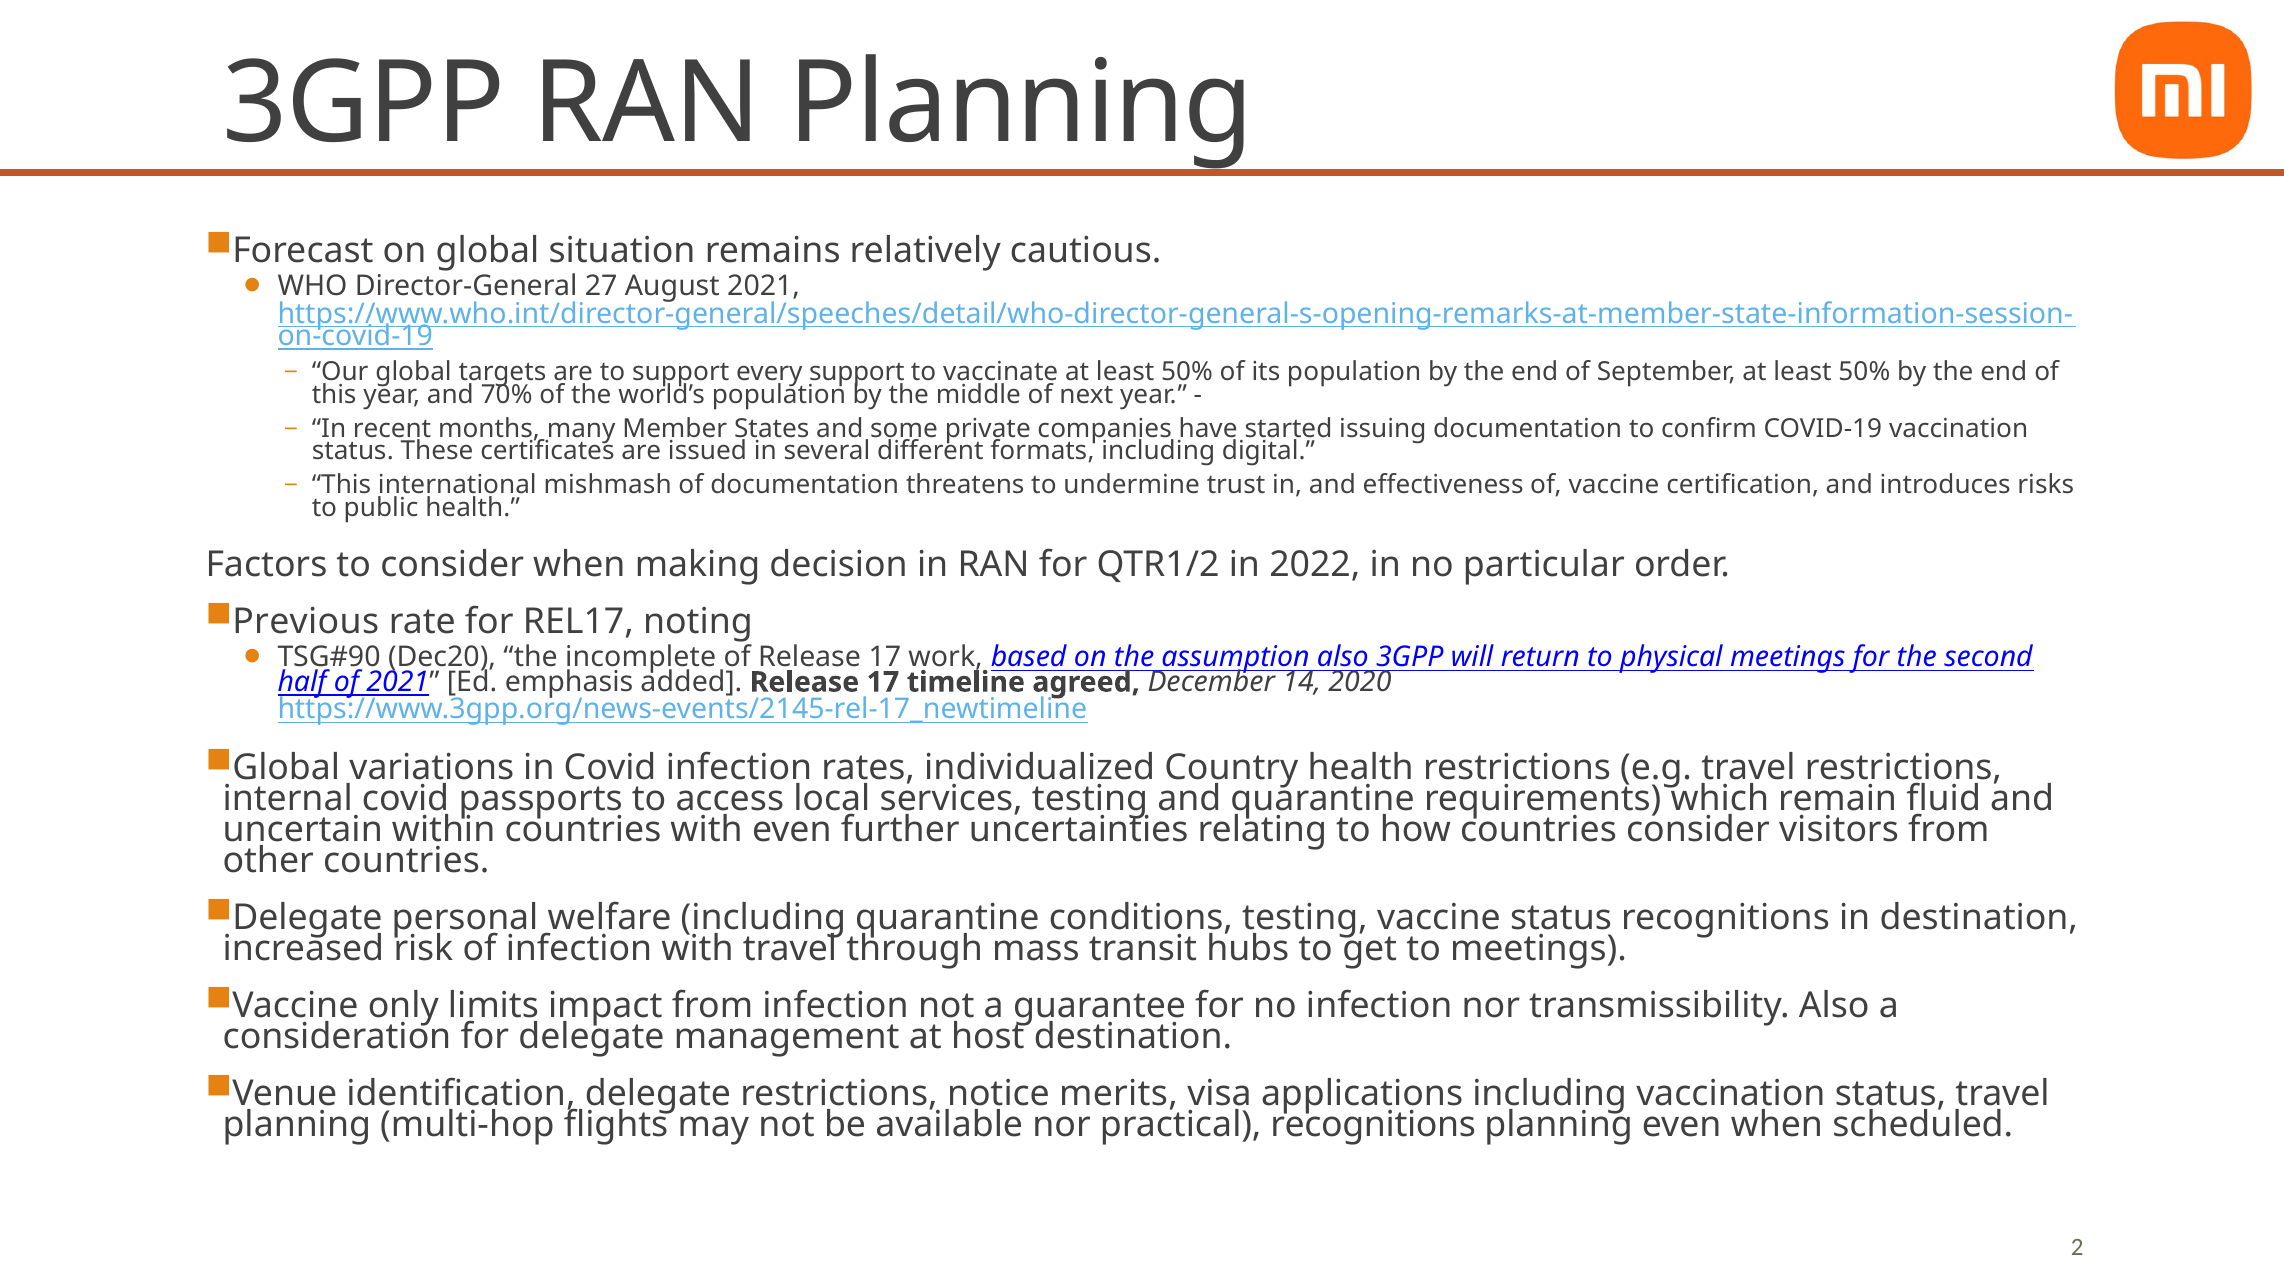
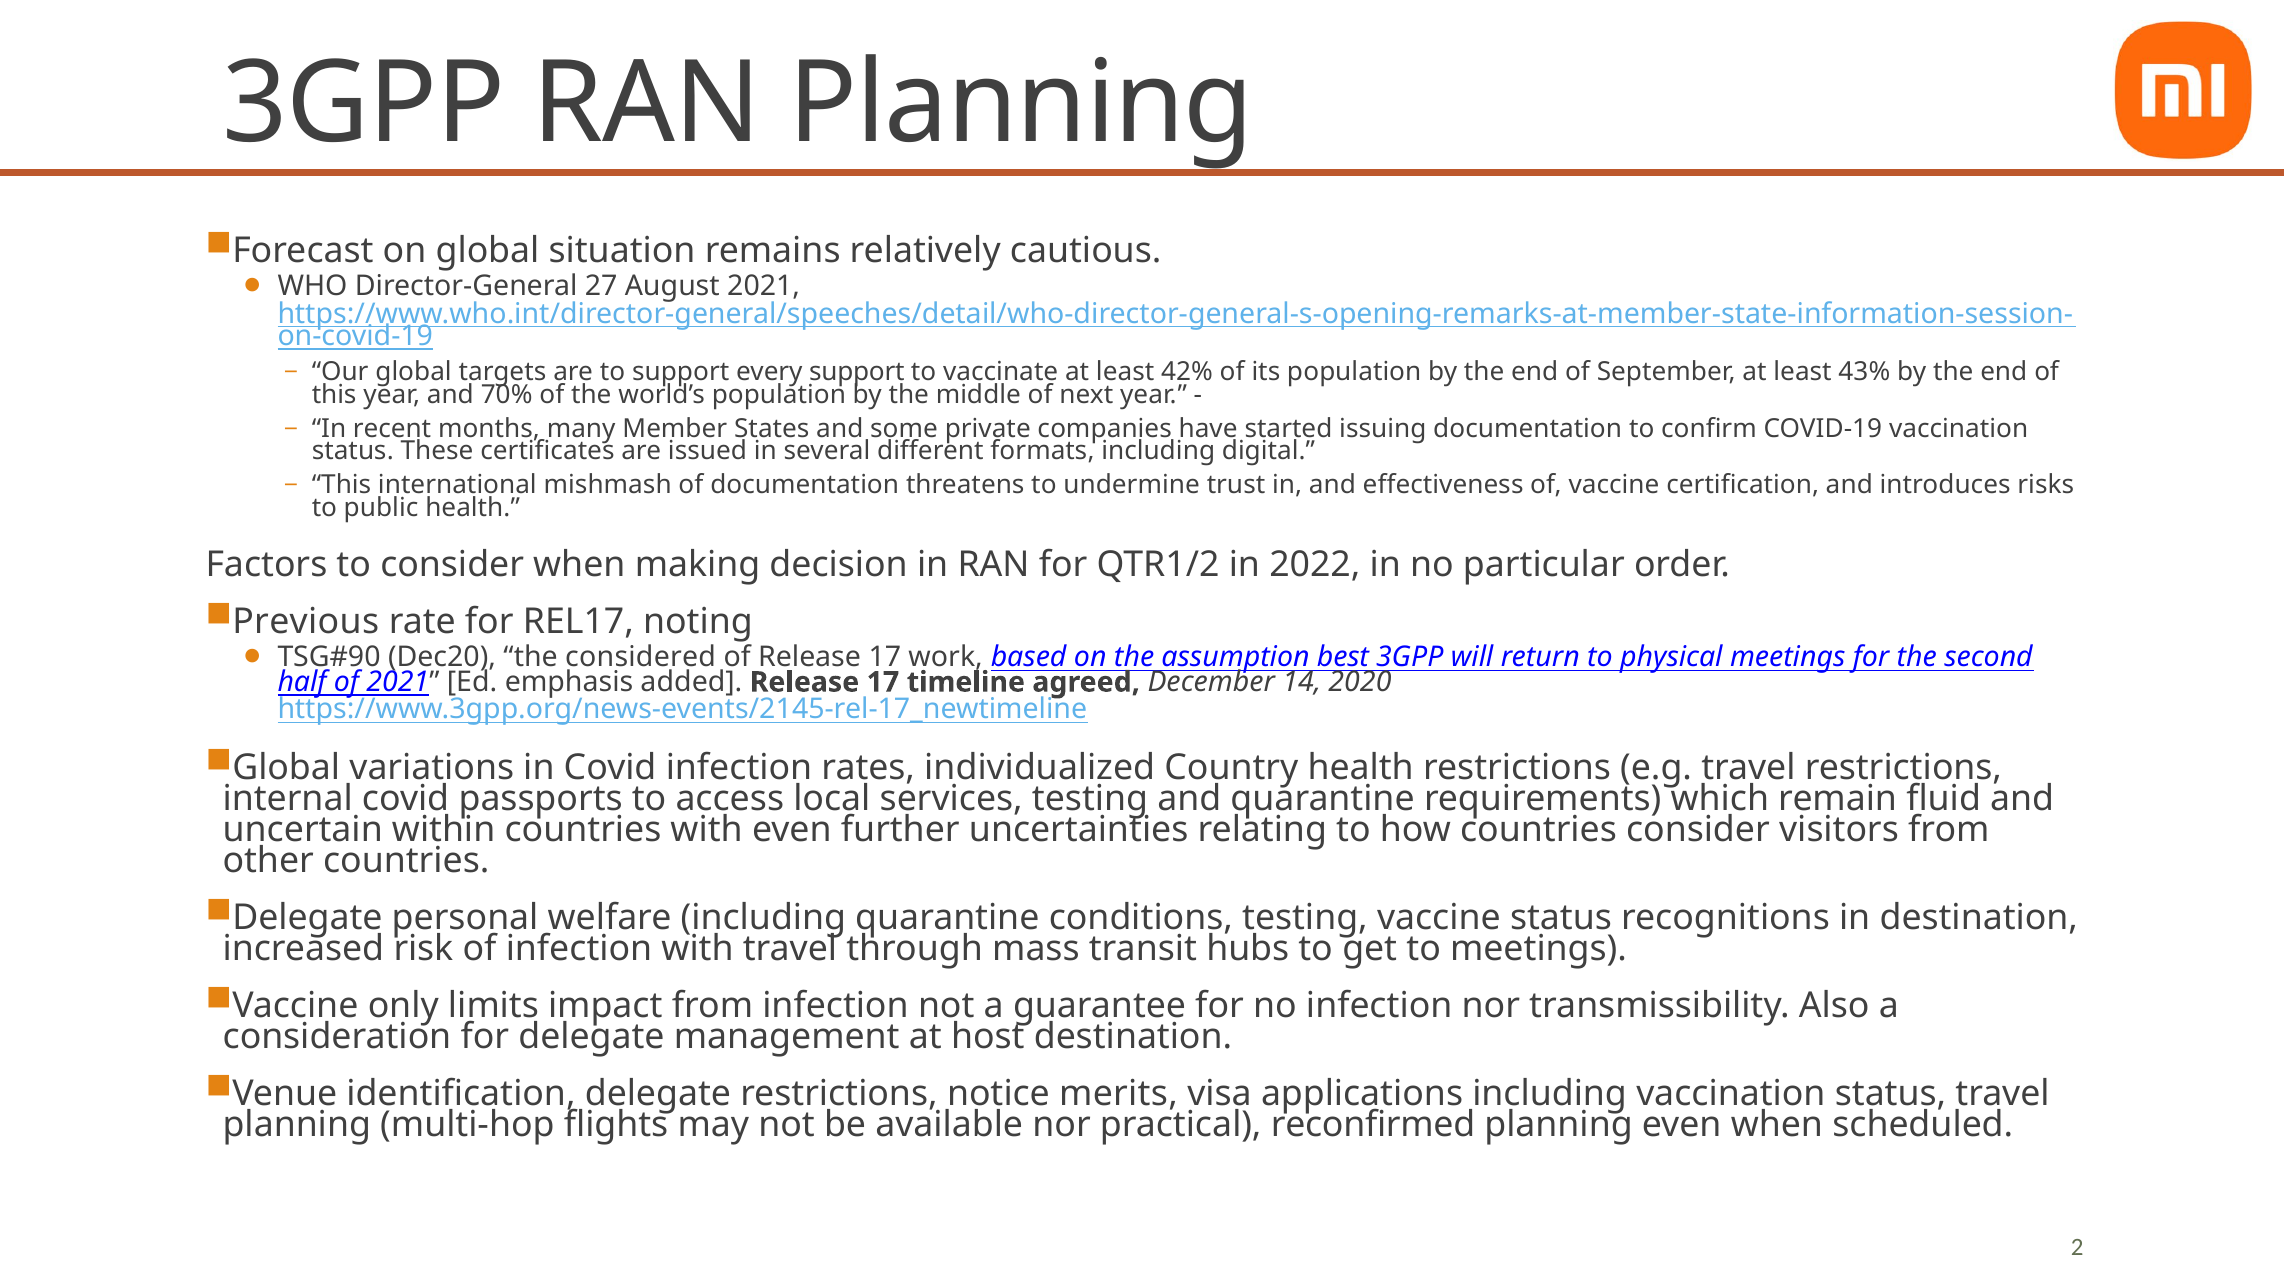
vaccinate at least 50%: 50% -> 42% (1187, 372)
September at least 50%: 50% -> 43% (1864, 372)
incomplete: incomplete -> considered (641, 657)
assumption also: also -> best (1343, 657)
practical recognitions: recognitions -> reconfirmed (1373, 1125)
